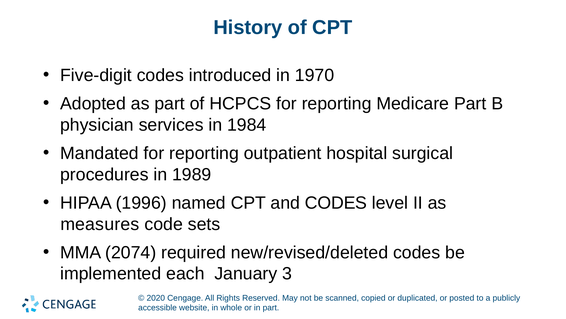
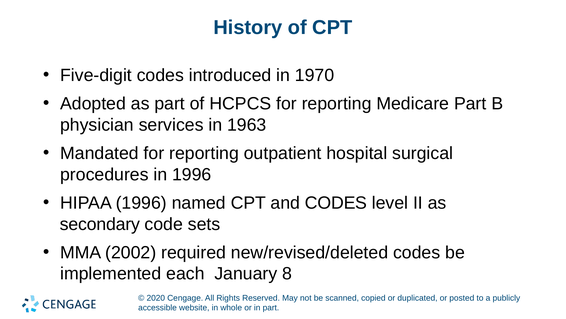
1984: 1984 -> 1963 (247, 125)
in 1989: 1989 -> 1996 (192, 174)
measures: measures -> secondary (100, 224)
2074: 2074 -> 2002 (131, 252)
3: 3 -> 8 (287, 273)
